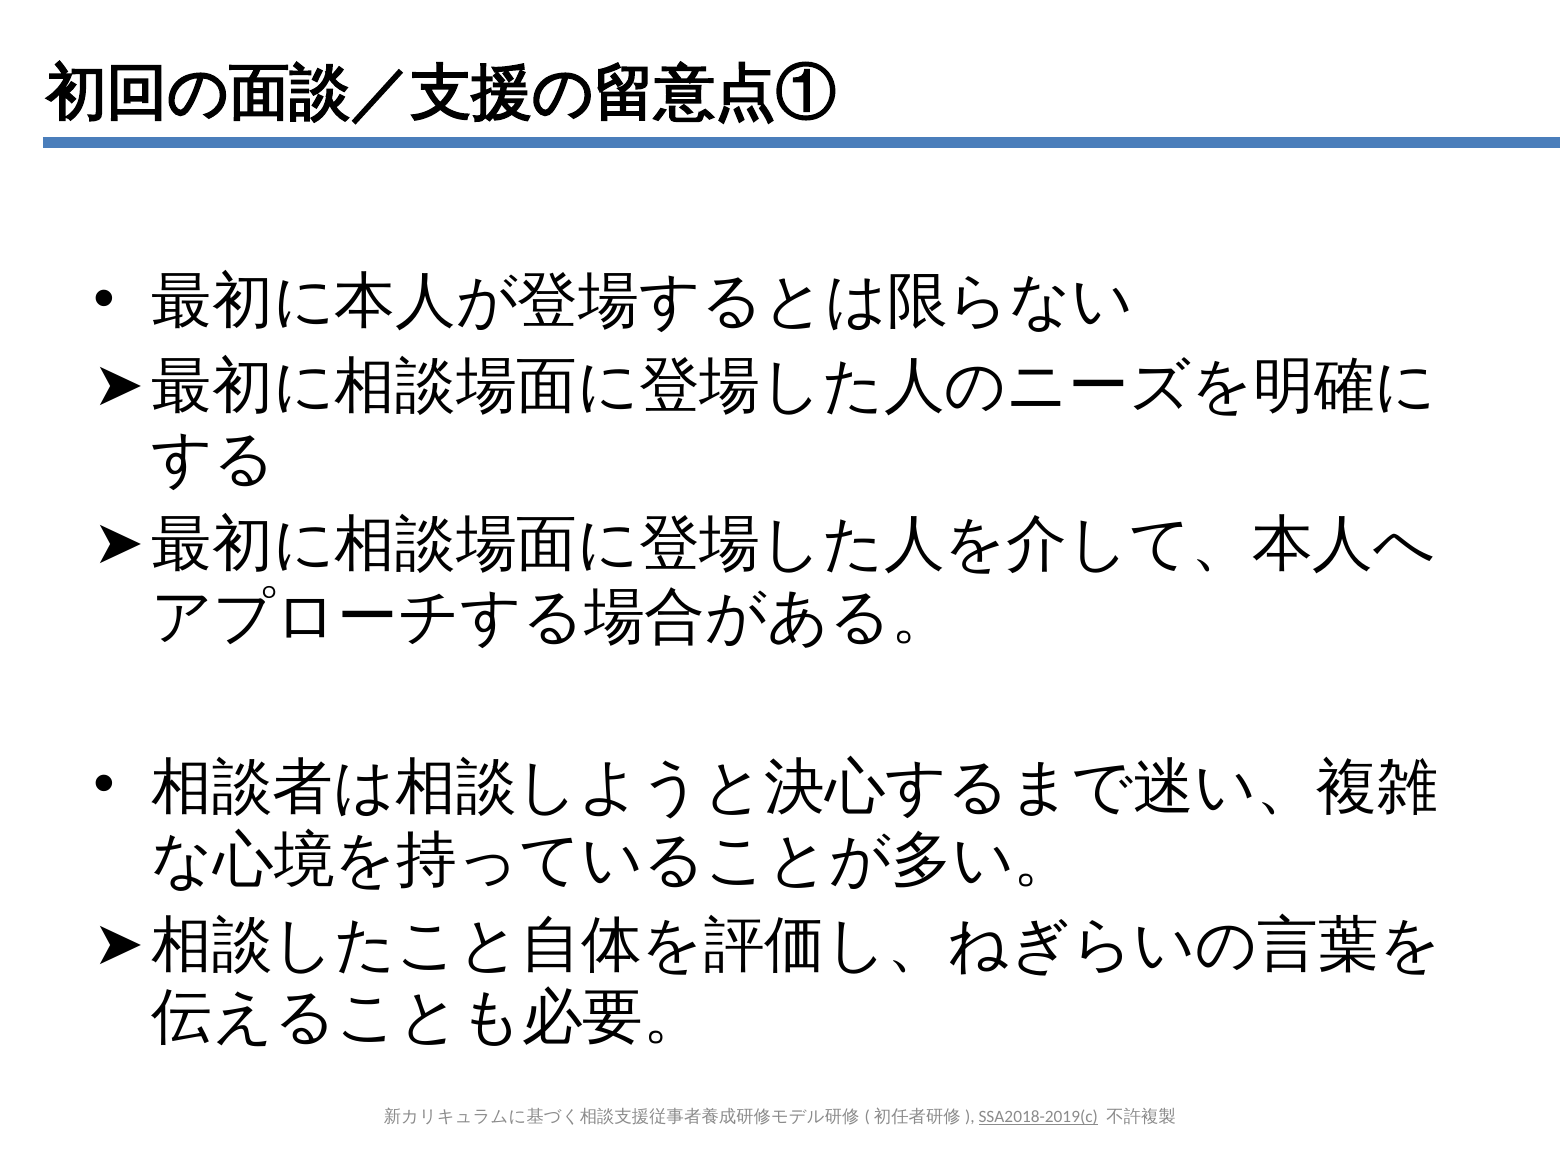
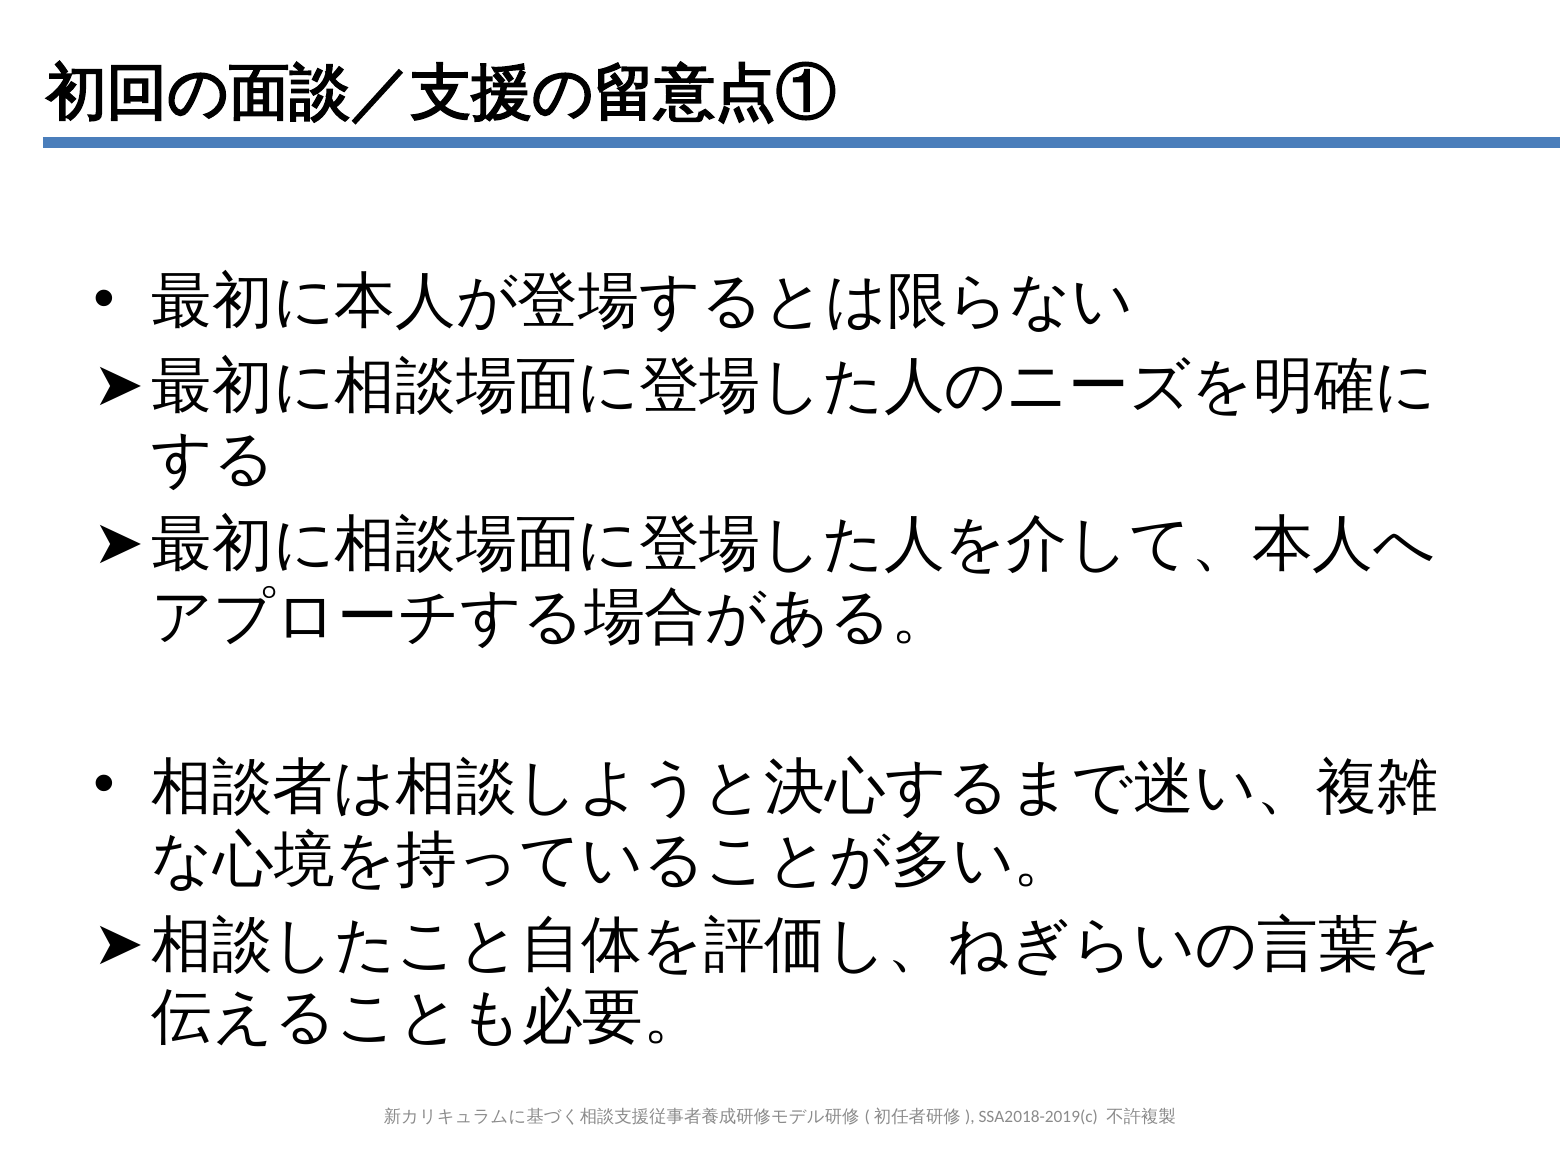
SSA2018-2019(c underline: present -> none (1038, 1117)
